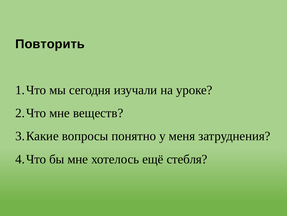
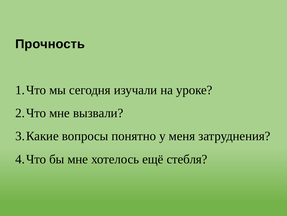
Повторить: Повторить -> Прочность (50, 44)
веществ: веществ -> вызвали (98, 113)
